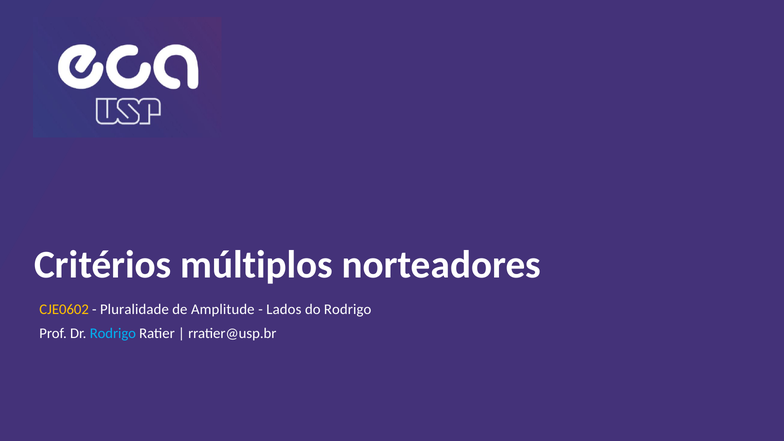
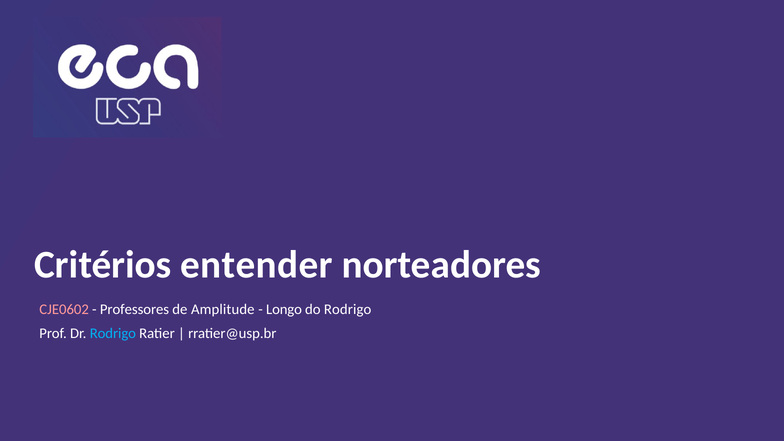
múltiplos: múltiplos -> entender (256, 265)
CJE0602 colour: yellow -> pink (64, 309)
Pluralidade: Pluralidade -> Professores (135, 309)
Lados: Lados -> Longo (284, 309)
